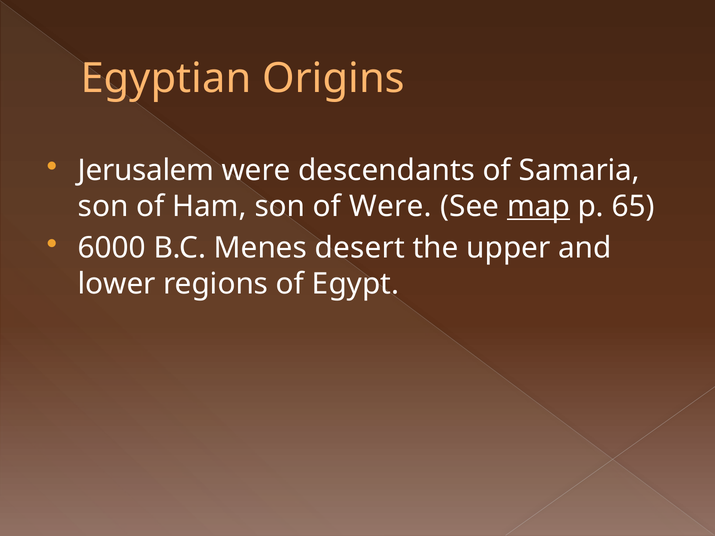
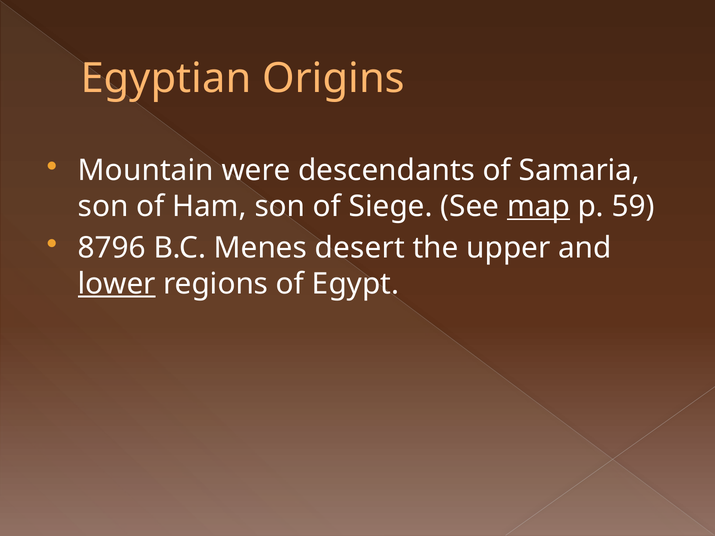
Jerusalem: Jerusalem -> Mountain (146, 171)
of Were: Were -> Siege (391, 206)
65: 65 -> 59 (633, 206)
6000: 6000 -> 8796 (112, 248)
lower underline: none -> present (117, 284)
